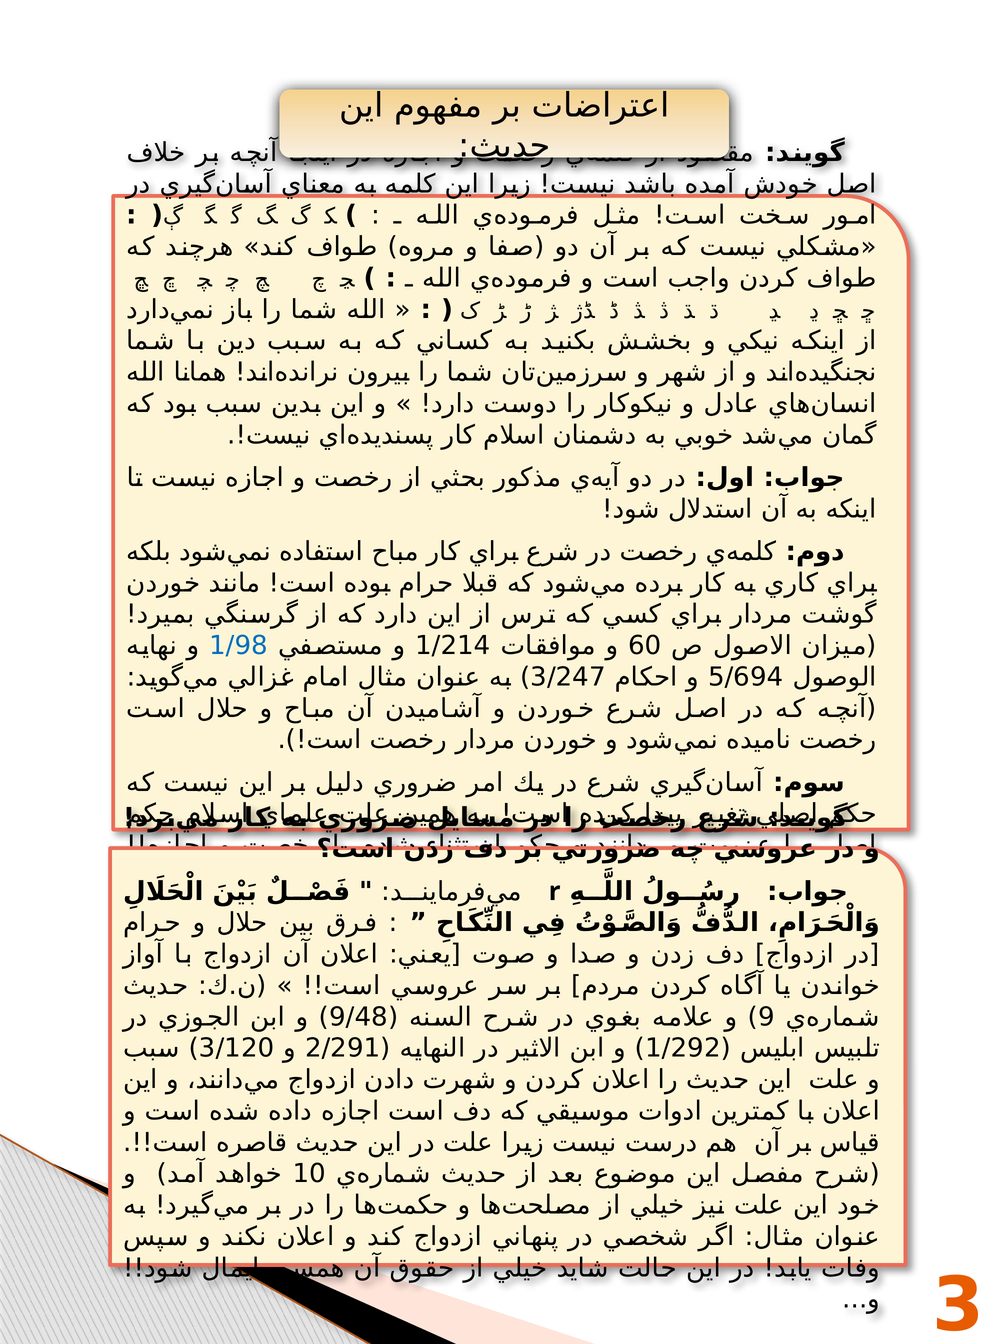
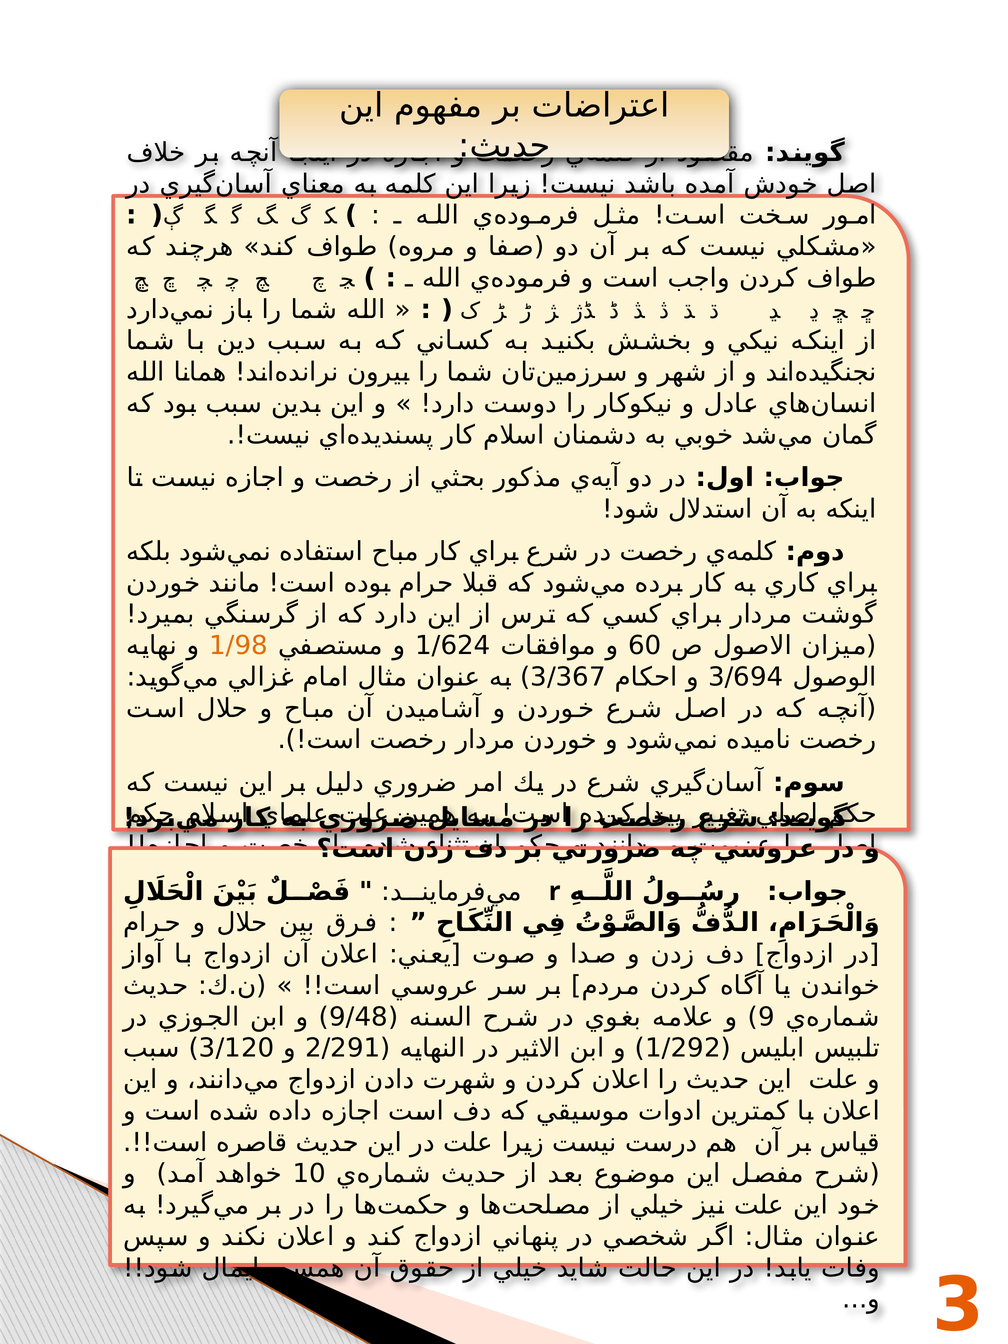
1/98 colour: blue -> orange (239, 646)
1/214: 1/214 -> 1/624 (453, 646)
3/247: 3/247 -> 3/367 (568, 677)
5/694: 5/694 -> 3/694 (746, 677)
